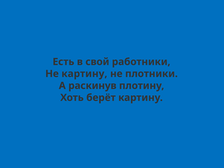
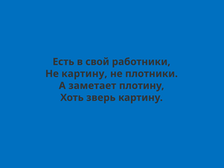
раскинув: раскинув -> заметает (92, 86)
берёт: берёт -> зверь (101, 98)
